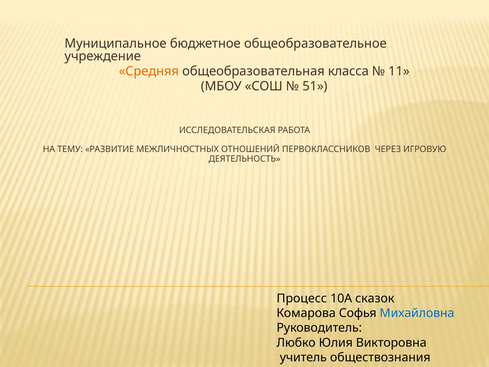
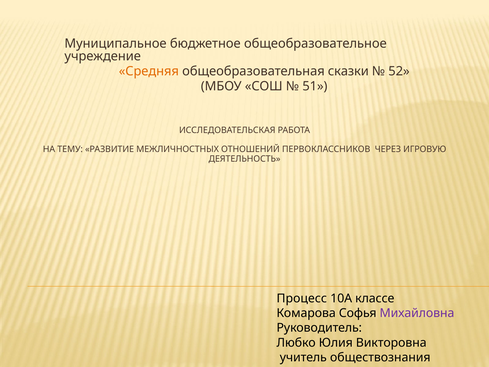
класса: класса -> сказки (348, 71)
11: 11 -> 52 (399, 71)
сказок: сказок -> классе (375, 298)
Михайловна colour: blue -> purple (417, 313)
